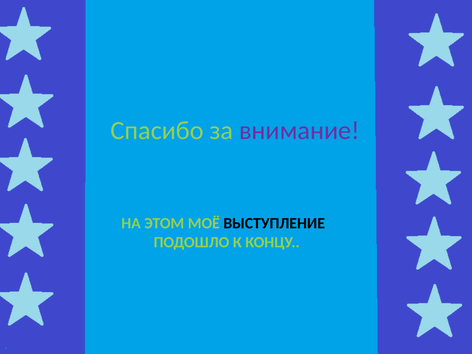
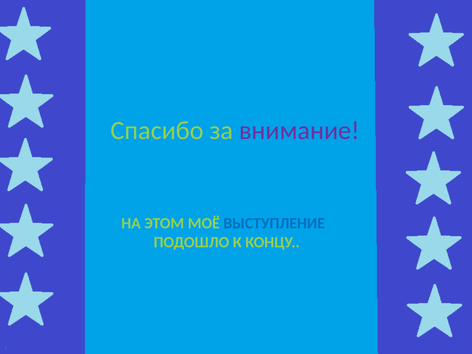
ВЫСТУПЛЕНИЕ colour: black -> blue (274, 223)
